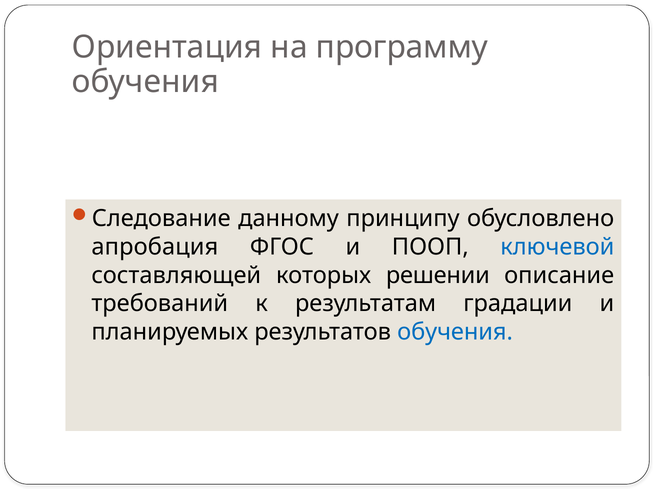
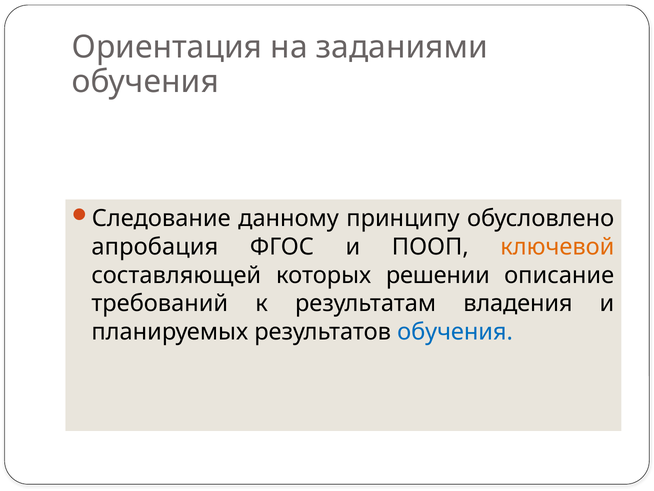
программу: программу -> заданиями (402, 47)
ключевой colour: blue -> orange (557, 247)
градации: градации -> владения (518, 303)
